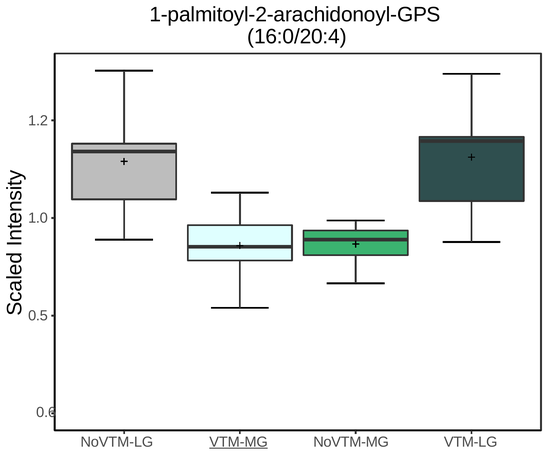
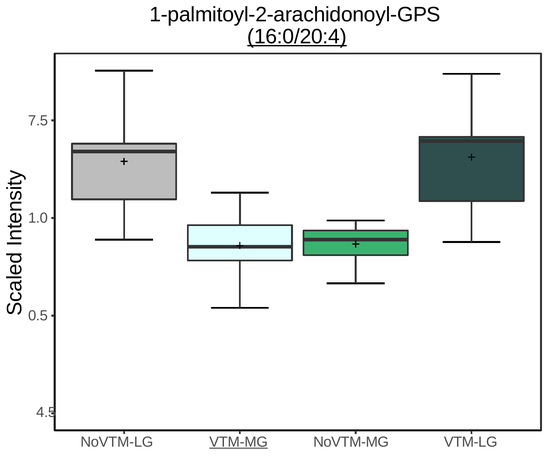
16:0/20:4 underline: none -> present (297, 37)
1.2: 1.2 -> 7.5 (38, 120)
0.6: 0.6 -> 4.5 (46, 412)
